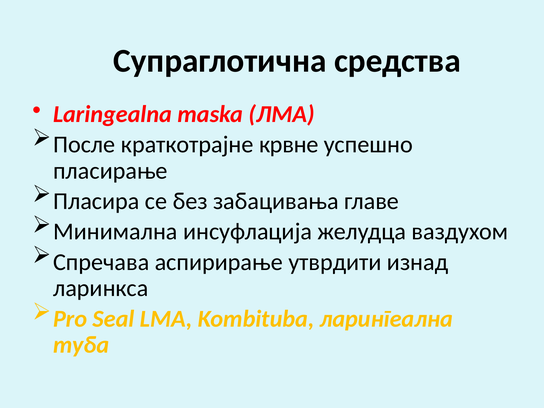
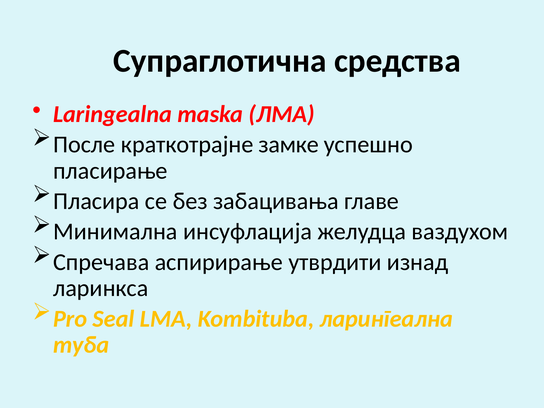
крвне: крвне -> замке (289, 145)
